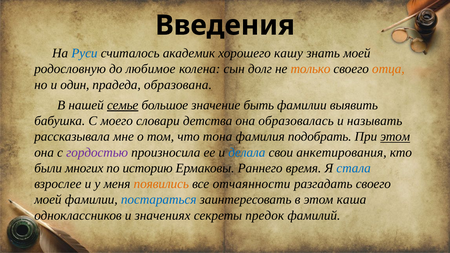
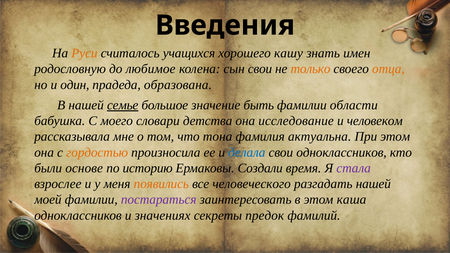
Руси colour: blue -> orange (84, 53)
академик: академик -> учащихся (189, 53)
знать моей: моей -> имен (357, 53)
сын долг: долг -> свои (260, 69)
выявить: выявить -> области (354, 105)
образовалась: образовалась -> исследование (296, 121)
называть: называть -> человеком (375, 121)
подобрать: подобрать -> актуальна (320, 137)
этом underline: present -> none (395, 137)
гордостью colour: purple -> orange (97, 152)
свои анкетирования: анкетирования -> одноклассников (342, 152)
многих: многих -> основе (84, 168)
Раннего: Раннего -> Создали (260, 168)
стала colour: blue -> purple (354, 168)
отчаянности: отчаянности -> человеческого (252, 184)
разгадать своего: своего -> нашей (373, 184)
постараться colour: blue -> purple (159, 200)
